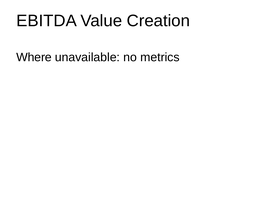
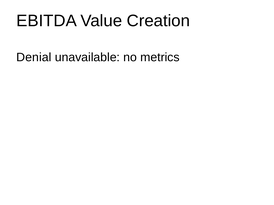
Where: Where -> Denial (34, 57)
